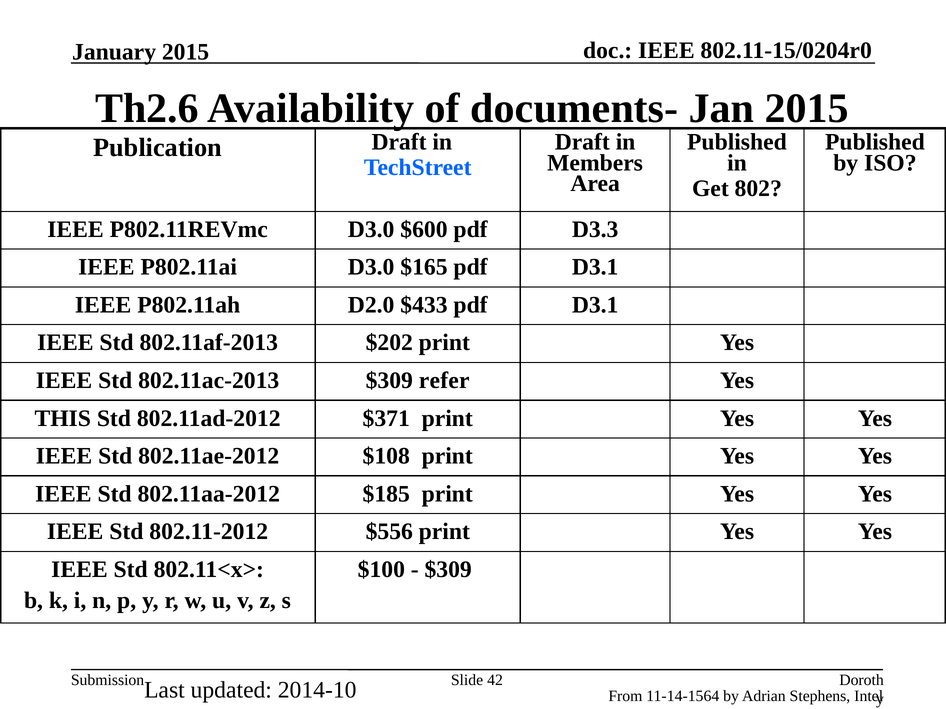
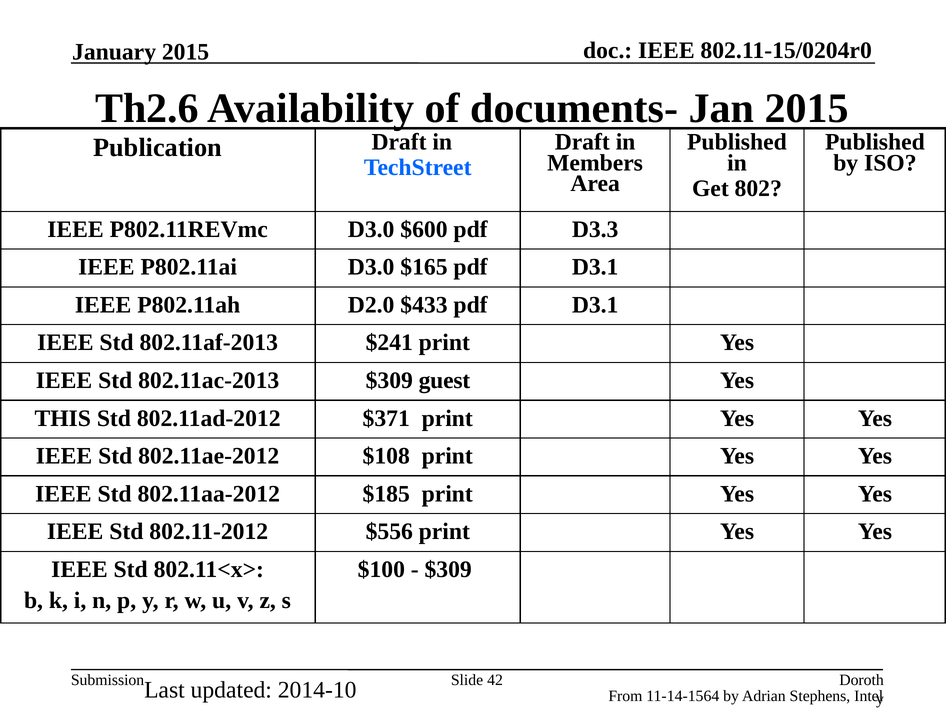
$202: $202 -> $241 (389, 343)
refer: refer -> guest (444, 381)
